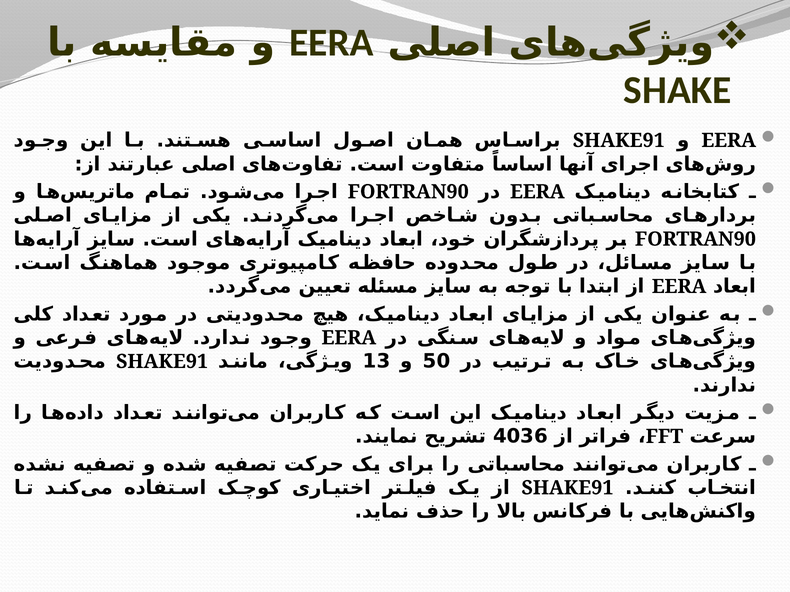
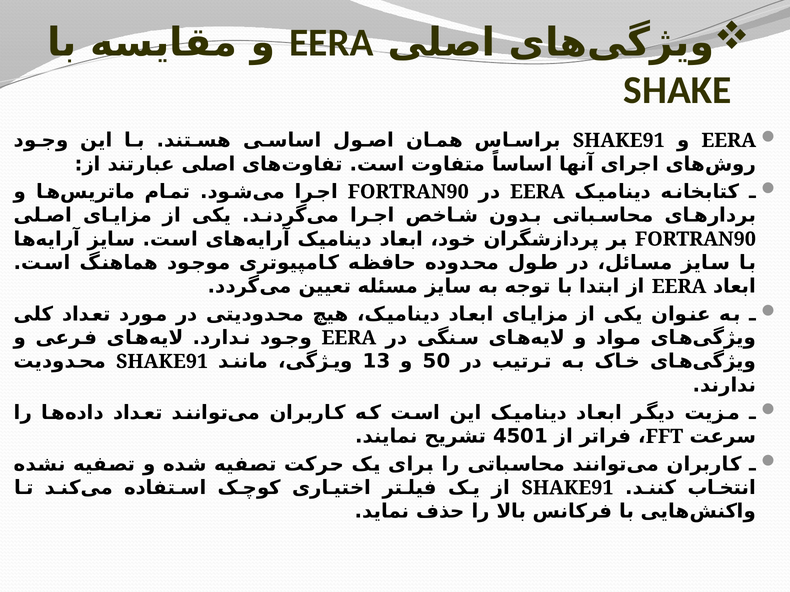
4036: 4036 -> 4501 (520, 437)
